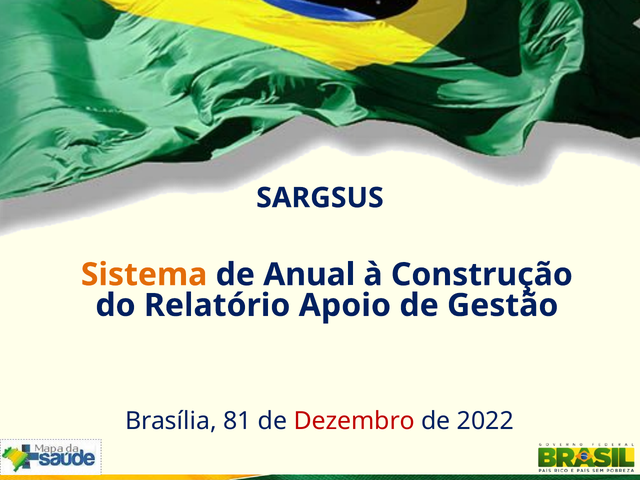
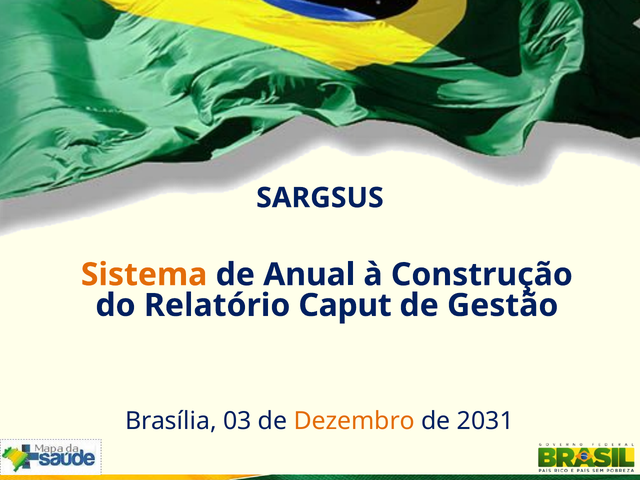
Apoio: Apoio -> Caput (345, 305)
81: 81 -> 03 (237, 421)
Dezembro colour: red -> orange (354, 421)
2022: 2022 -> 2031 (485, 421)
